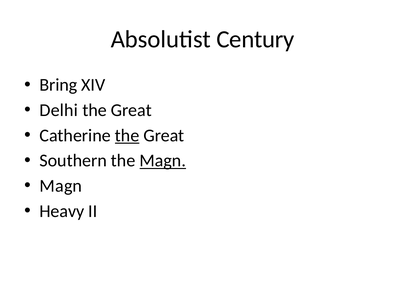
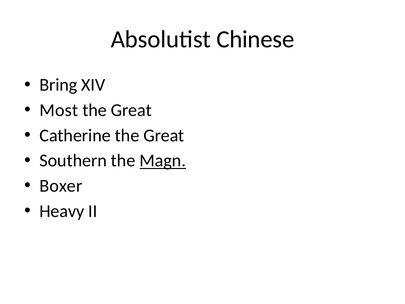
Century: Century -> Chinese (255, 39)
Delhi: Delhi -> Most (59, 110)
the underline: present -> none (127, 135)
Magn: Magn -> Boxer (61, 186)
